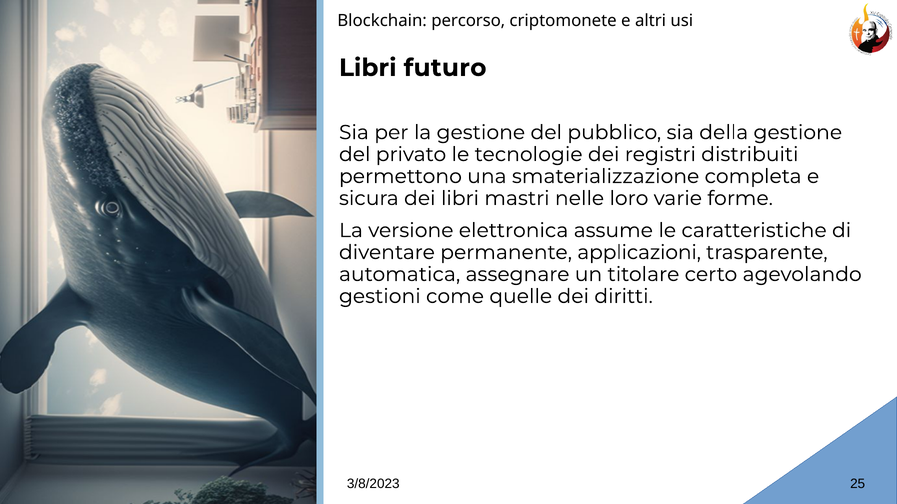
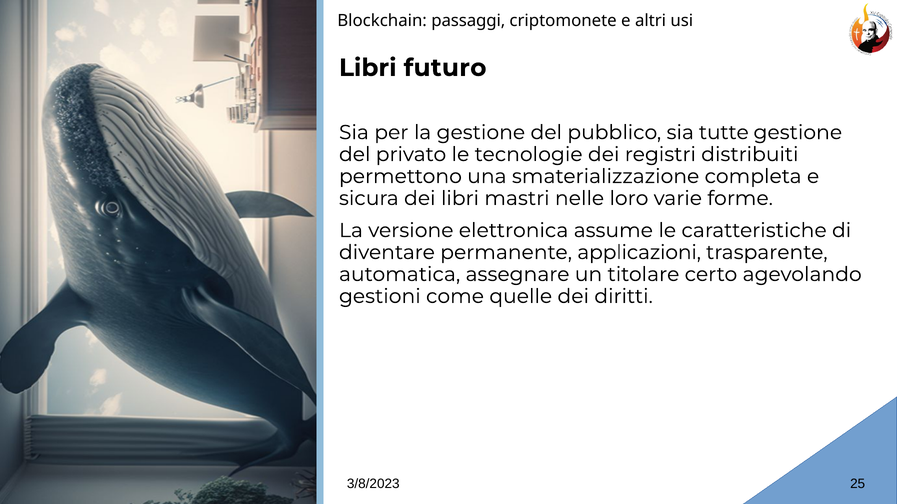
percorso: percorso -> passaggi (468, 21)
della: della -> tutte (724, 133)
